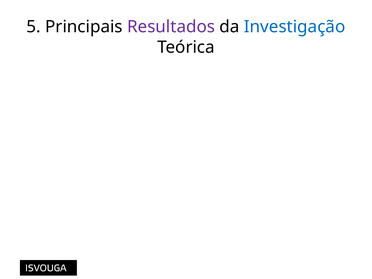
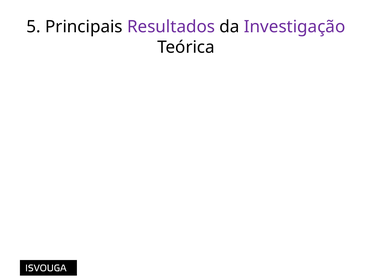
Investigação colour: blue -> purple (295, 27)
